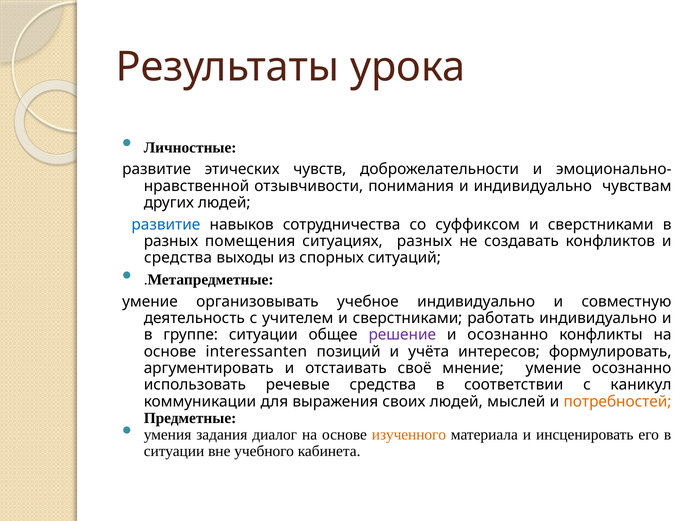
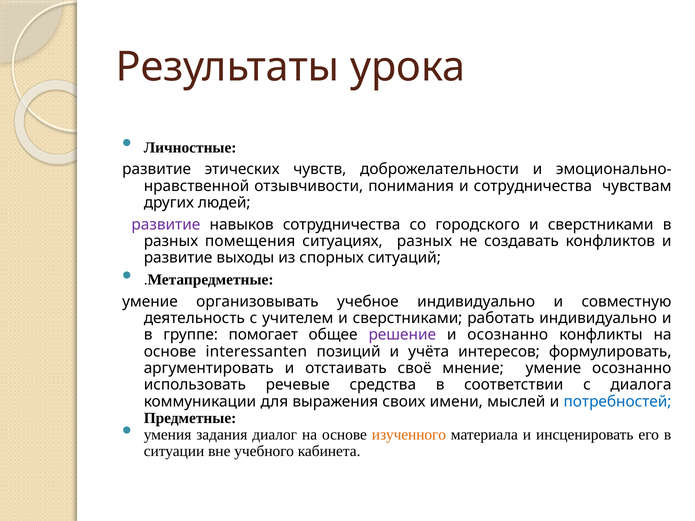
и индивидуально: индивидуально -> сотрудничества (533, 186)
развитие colour: blue -> purple (166, 225)
суффиксом: суффиксом -> городского (478, 225)
средства: средства -> развитие (178, 258)
группе ситуации: ситуации -> помогает (263, 335)
каникул: каникул -> диалога (641, 385)
своих людей: людей -> имени (456, 402)
потребностей colour: orange -> blue (618, 402)
